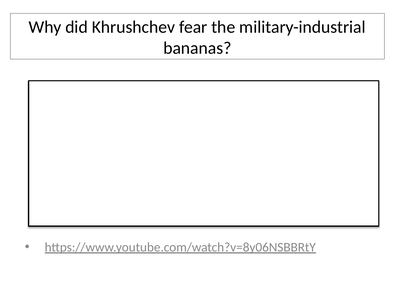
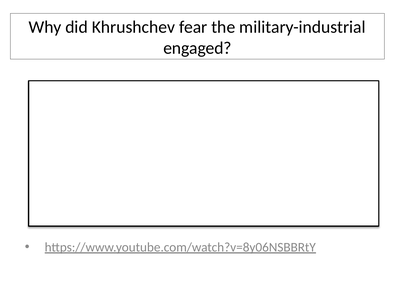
bananas: bananas -> engaged (197, 48)
